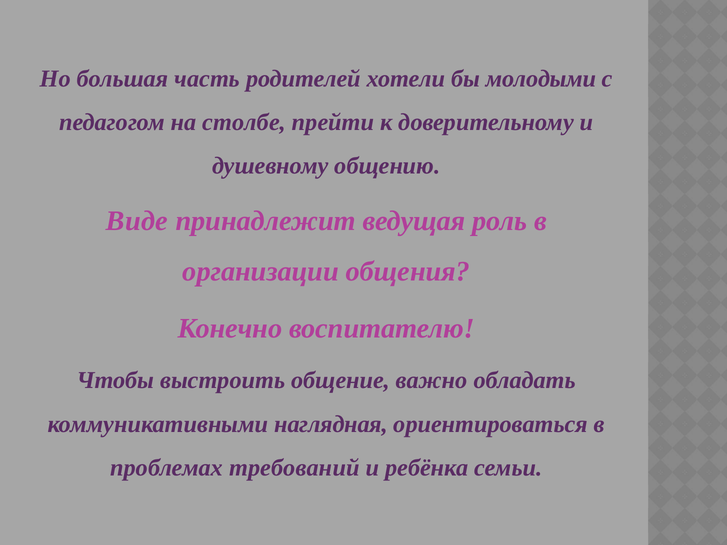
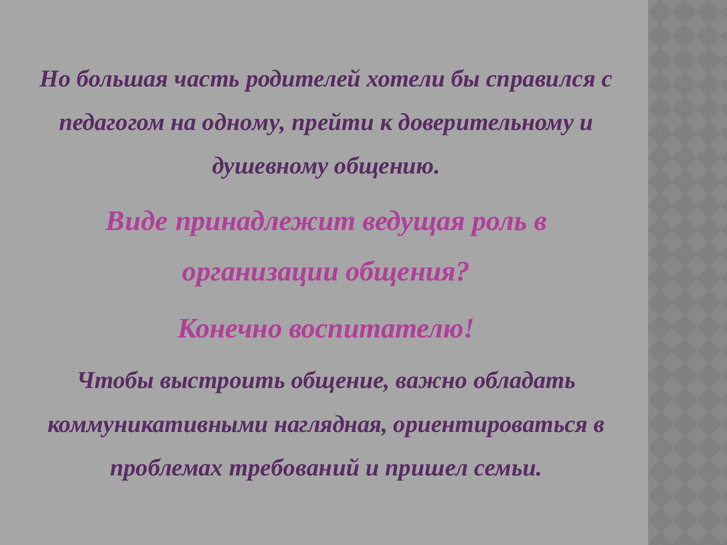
молодыми: молодыми -> справился (541, 79)
столбе: столбе -> одному (244, 122)
ребёнка: ребёнка -> пришел (427, 468)
